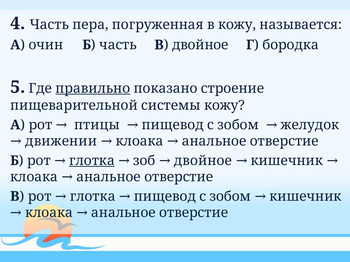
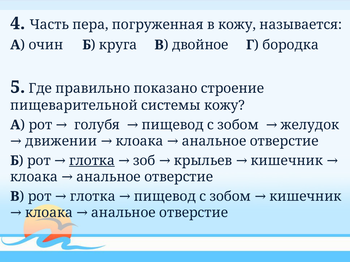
Б часть: часть -> круга (118, 45)
правильно underline: present -> none (93, 89)
птицы: птицы -> голубя (97, 125)
зоб двойное: двойное -> крыльев (203, 161)
